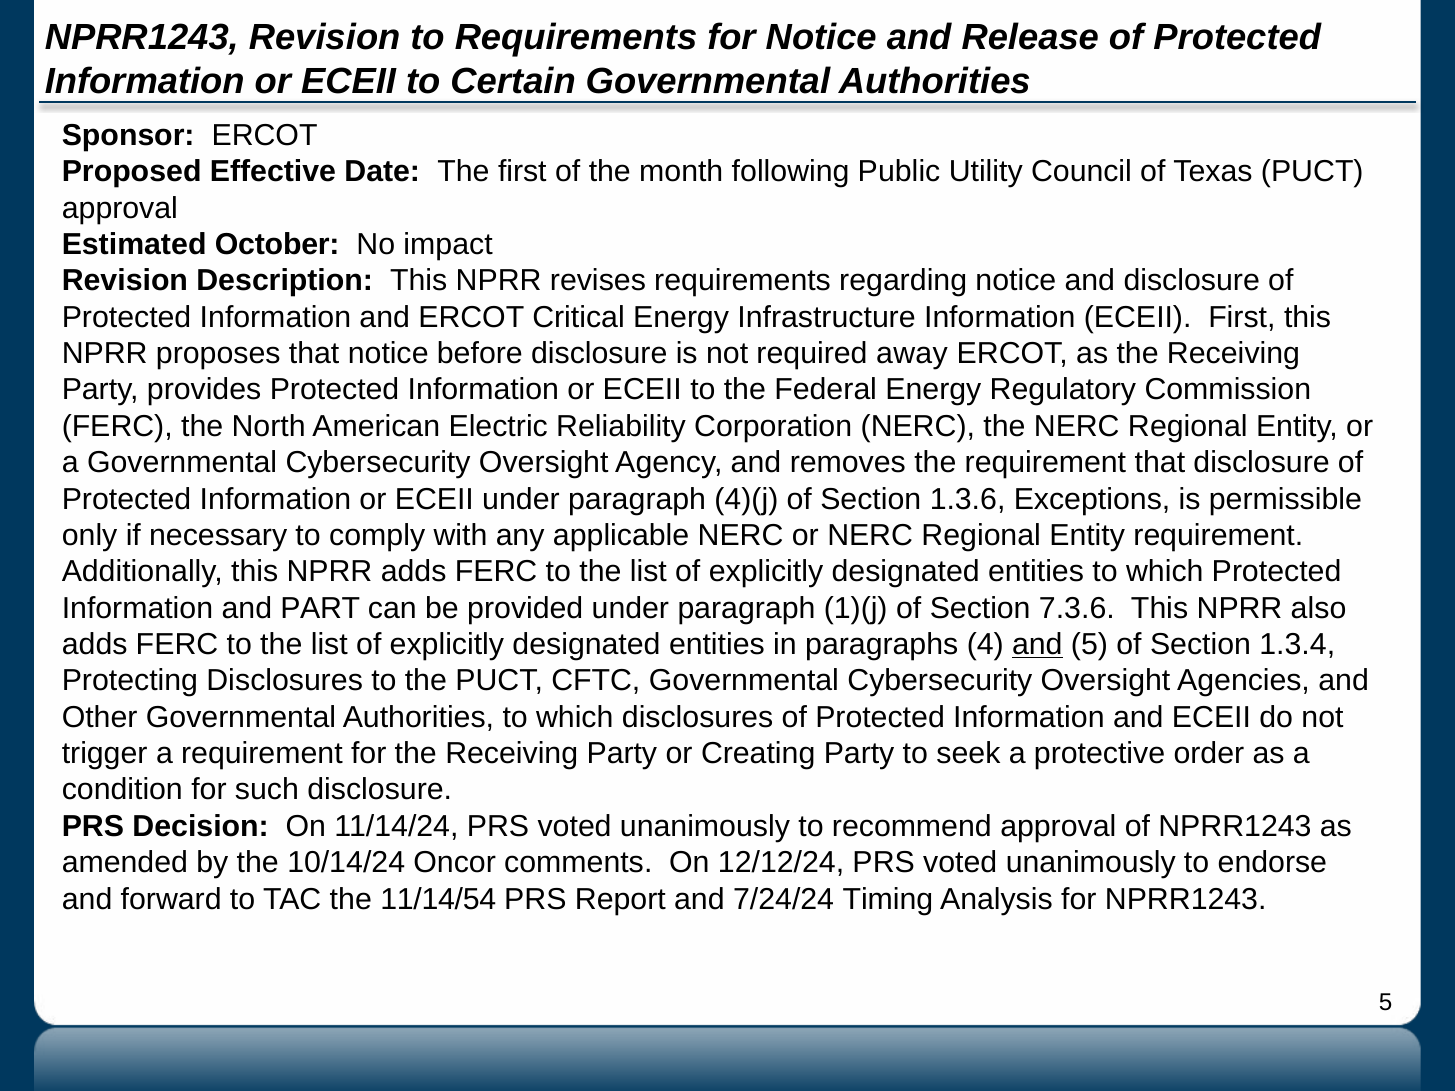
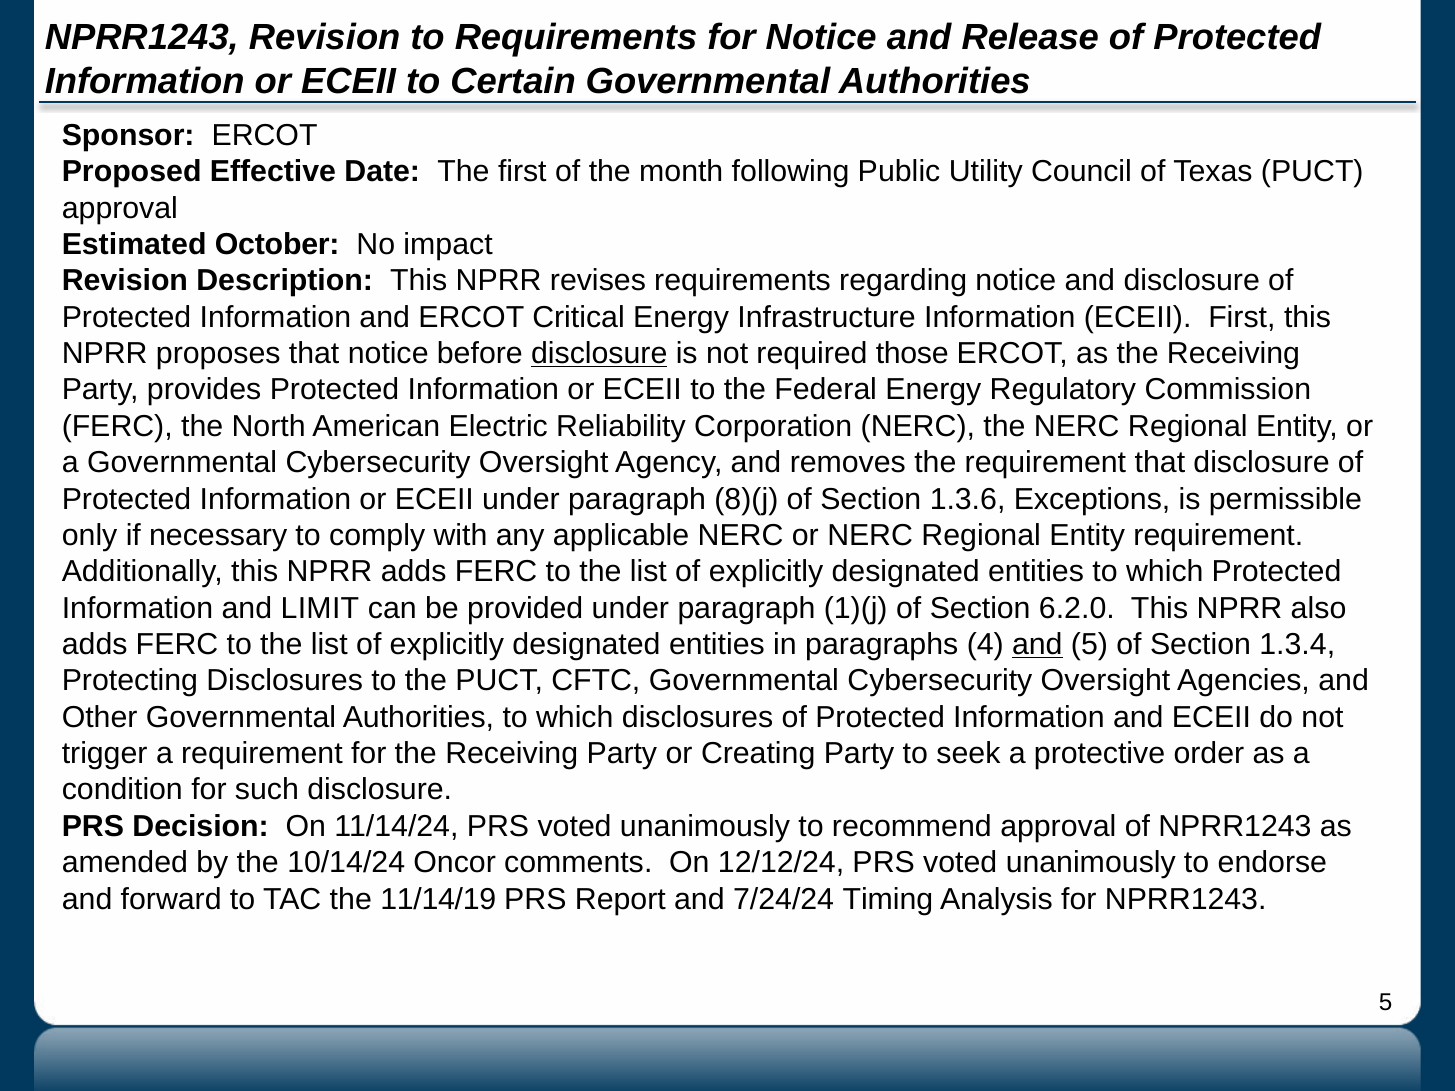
disclosure underline: none -> present (599, 354)
away: away -> those (912, 354)
4)(j: 4)(j -> 8)(j (746, 499)
PART: PART -> LIMIT (320, 608)
7.3.6: 7.3.6 -> 6.2.0 (1077, 608)
11/14/54: 11/14/54 -> 11/14/19 (438, 899)
